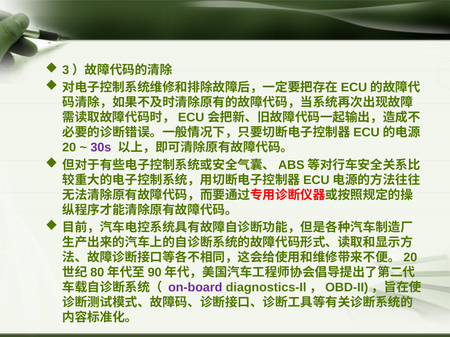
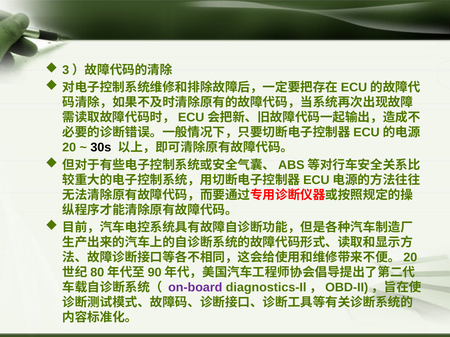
30s colour: purple -> black (101, 148)
